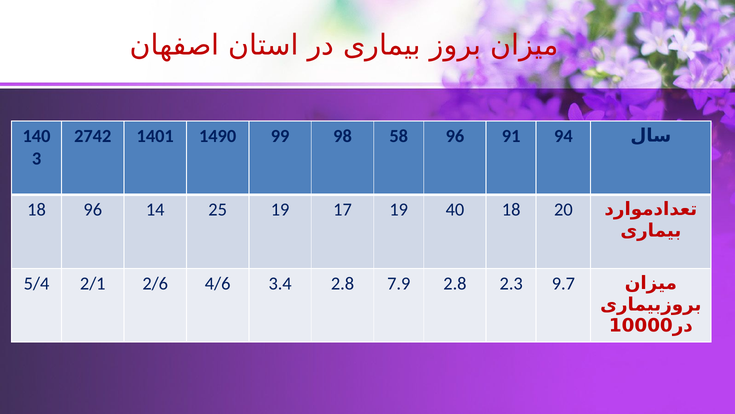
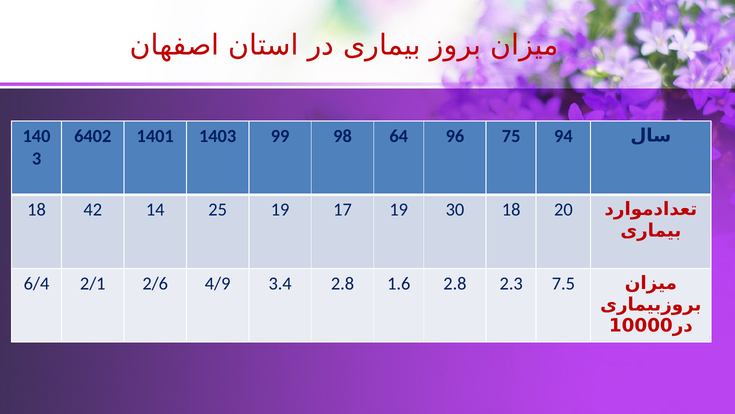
2742: 2742 -> 6402 (93, 136)
1490: 1490 -> 1403 (218, 136)
58: 58 -> 64 (399, 136)
91: 91 -> 75 (511, 136)
18 96: 96 -> 42 (93, 210)
40: 40 -> 30 (455, 210)
5/4: 5/4 -> 6/4 (37, 283)
4/6: 4/6 -> 4/9 (218, 283)
7.9: 7.9 -> 1.6 (399, 283)
9.7: 9.7 -> 7.5 (563, 283)
